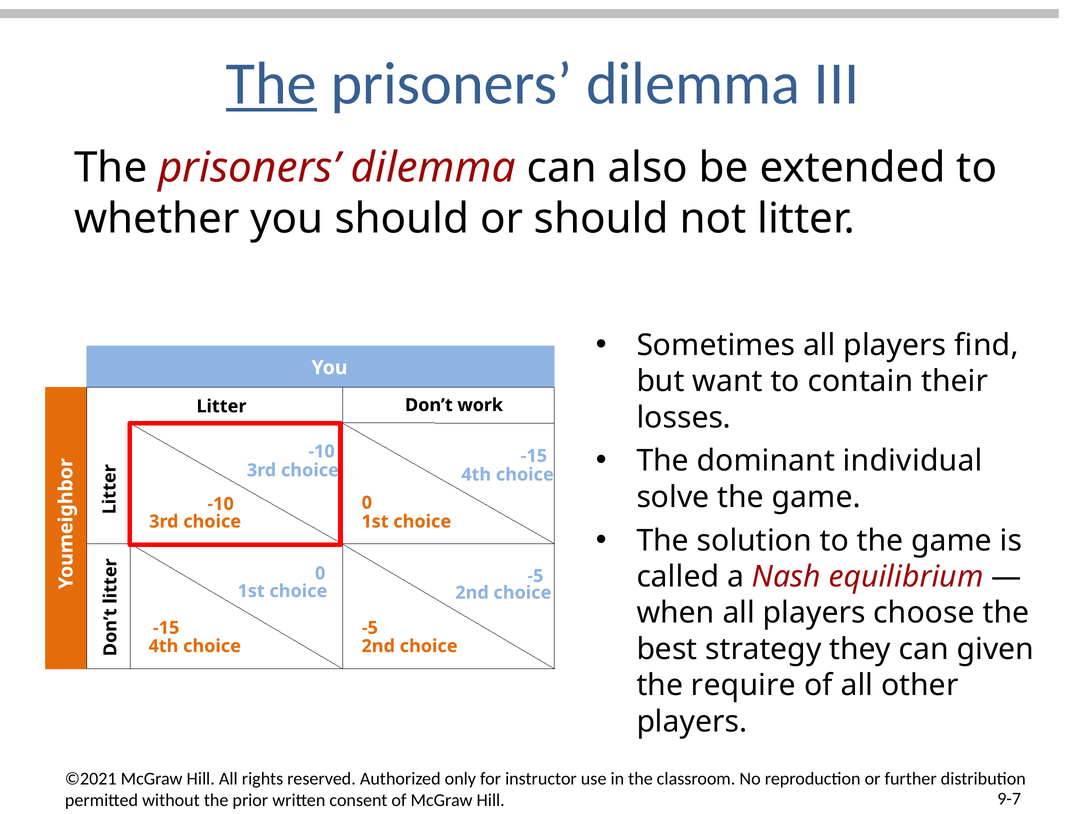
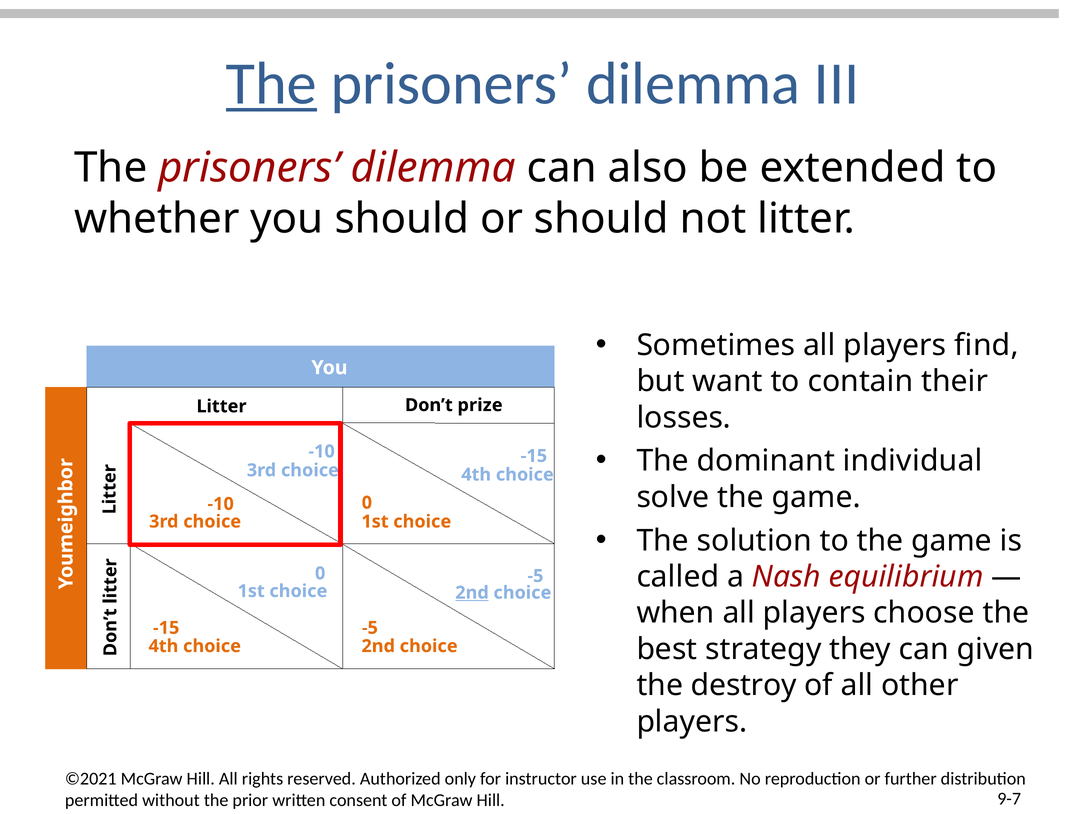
work: work -> prize (480, 405)
2nd underline: none -> present (472, 593)
require: require -> destroy (744, 686)
